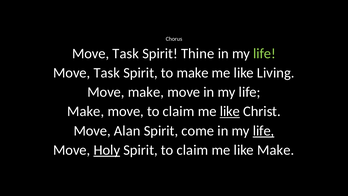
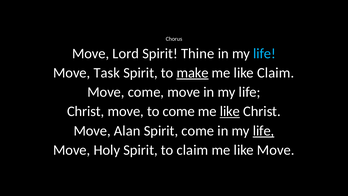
Task: Task -> Lord (126, 53)
life colour: light green -> light blue (264, 53)
make underline: none -> present (193, 73)
like Living: Living -> Claim (276, 73)
Move make: make -> come (146, 92)
Make: Make -> Christ (86, 111)
move to claim: claim -> come (179, 111)
Holy underline: present -> none (107, 150)
like Make: Make -> Move (276, 150)
